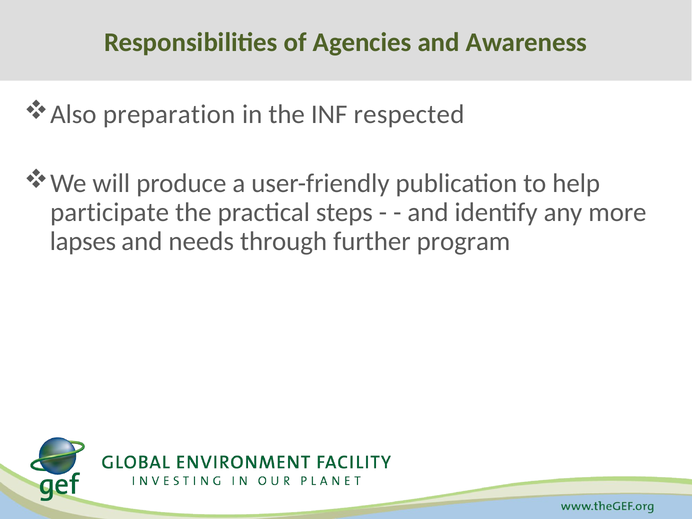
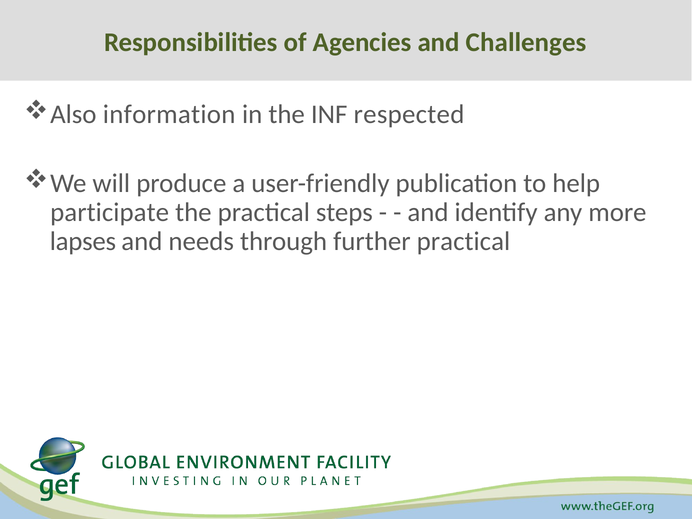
Awareness: Awareness -> Challenges (526, 42)
preparation: preparation -> information (169, 114)
further program: program -> practical (463, 241)
